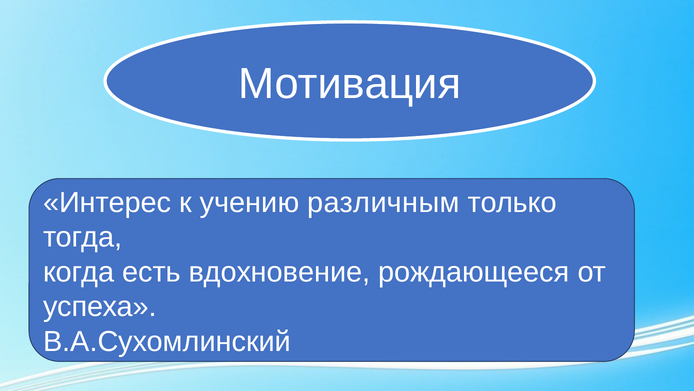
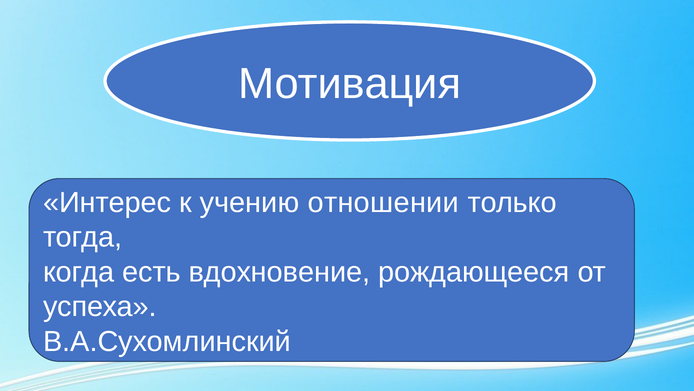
различным: различным -> отношении (383, 202)
